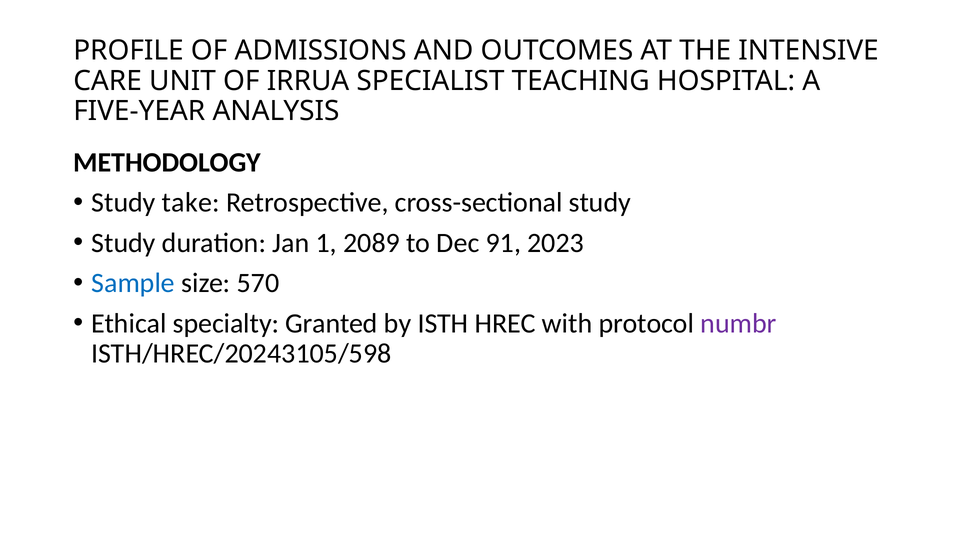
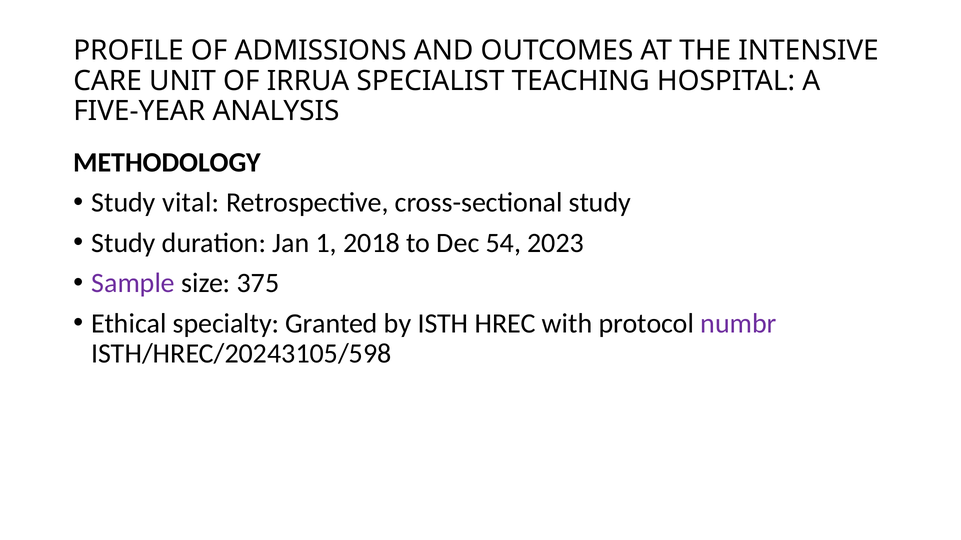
take: take -> vital (191, 203)
2089: 2089 -> 2018 (372, 243)
91: 91 -> 54 (503, 243)
Sample colour: blue -> purple (133, 283)
570: 570 -> 375 (258, 283)
